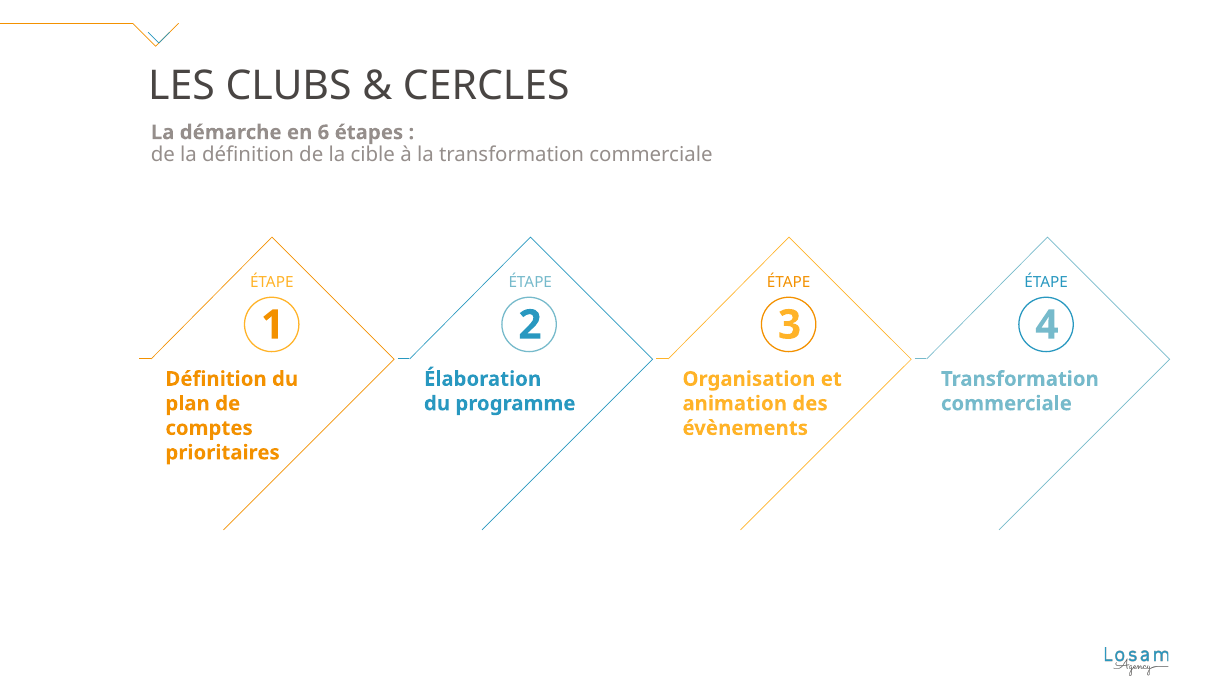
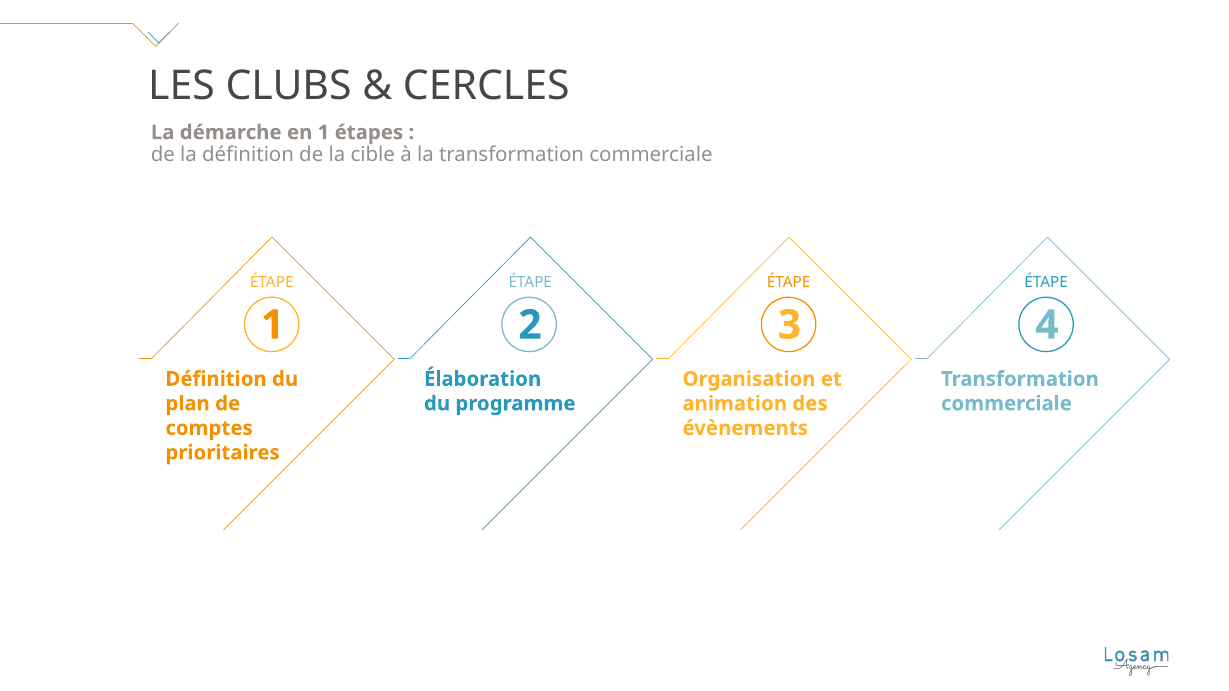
en 6: 6 -> 1 (323, 132)
